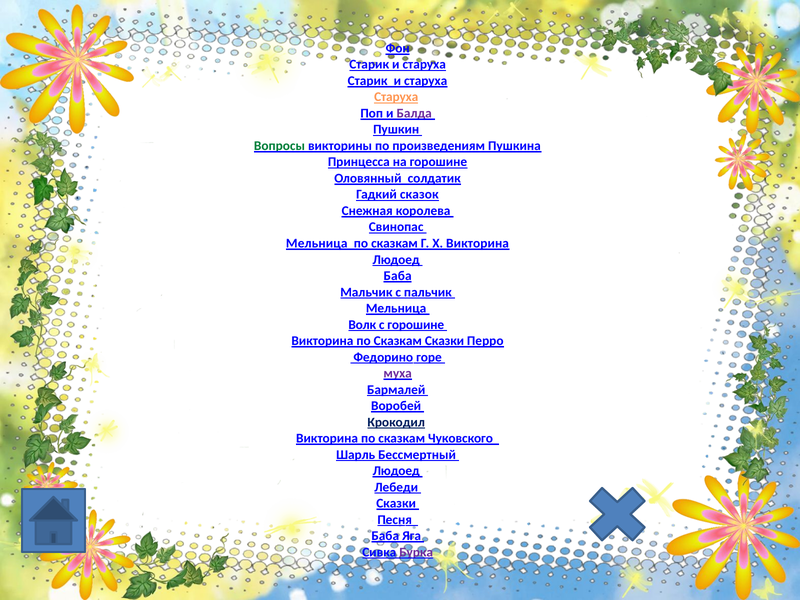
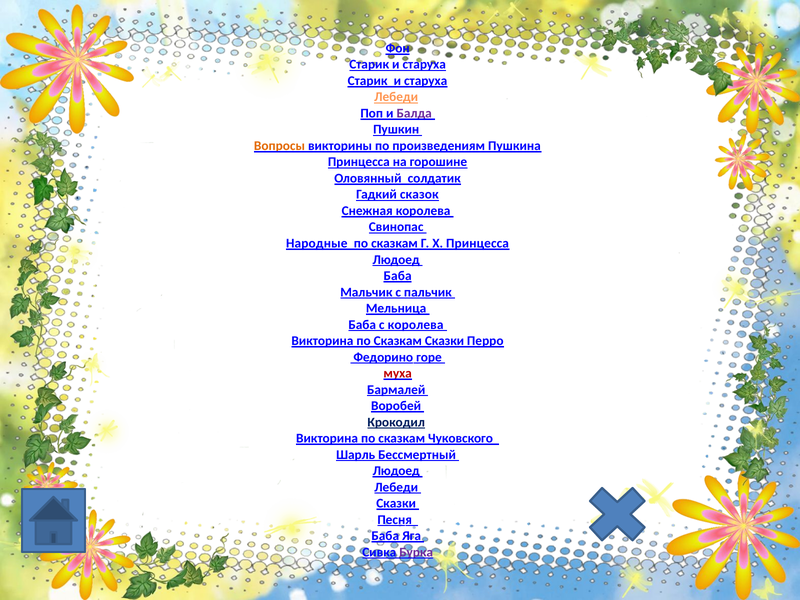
Старуха: Старуха -> Лебеди (396, 97)
Вопросы colour: green -> orange (279, 146)
Мельница: Мельница -> Народные (317, 243)
Х Викторина: Викторина -> Принцесса (478, 243)
Волк: Волк -> Баба (362, 325)
с горошине: горошине -> королева (416, 325)
муха colour: purple -> red (398, 373)
